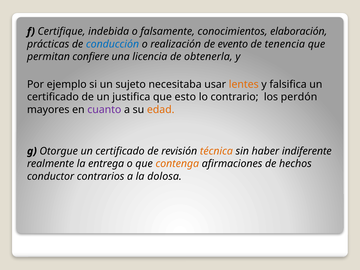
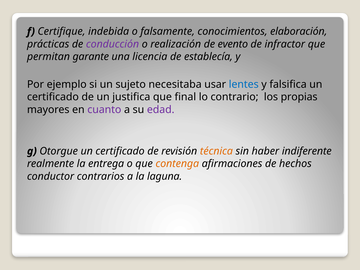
conducción colour: blue -> purple (113, 44)
tenencia: tenencia -> infractor (285, 44)
confiere: confiere -> garante (91, 57)
obtenerla: obtenerla -> establecía (208, 57)
lentes colour: orange -> blue (244, 84)
esto: esto -> final (185, 97)
perdón: perdón -> propias (299, 97)
edad colour: orange -> purple (161, 110)
dolosa: dolosa -> laguna (165, 176)
